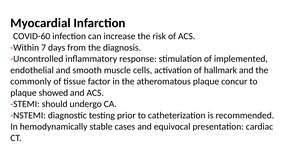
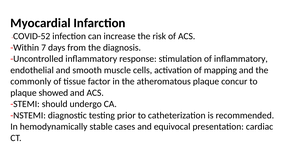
COVID-60: COVID-60 -> COVID-52 (32, 36)
of implemented: implemented -> inflammatory (241, 59)
hallmark: hallmark -> mapping (220, 70)
